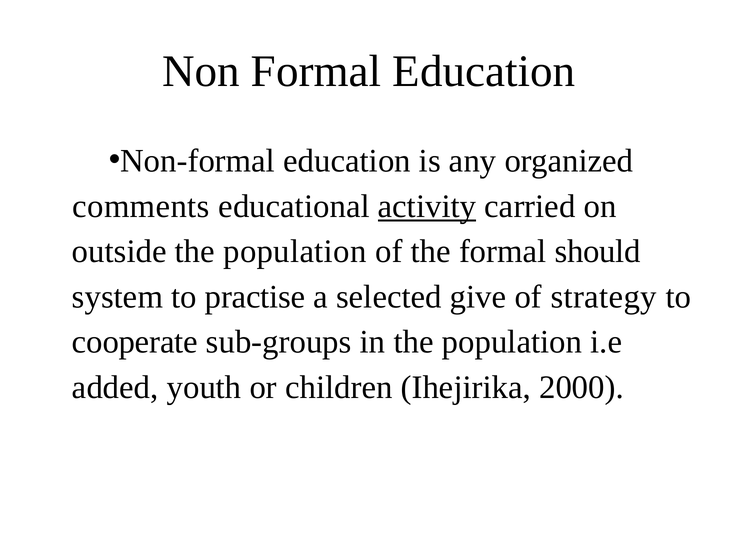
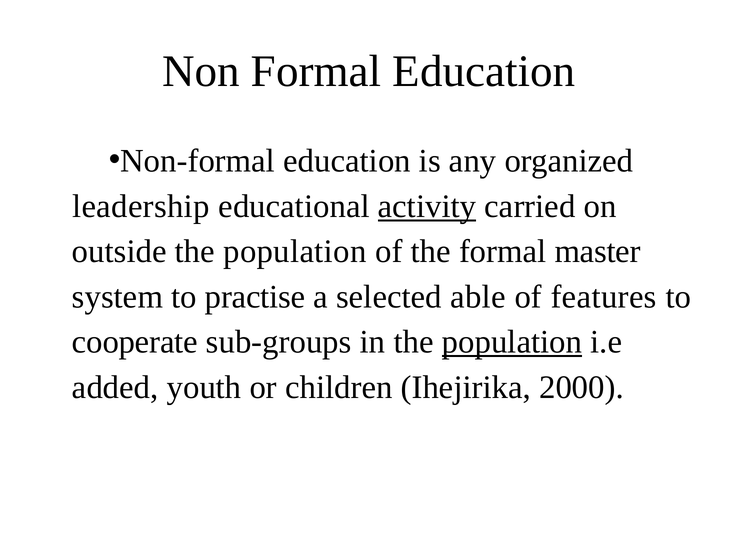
comments: comments -> leadership (141, 206)
should: should -> master (598, 251)
give: give -> able (478, 297)
strategy: strategy -> features (604, 297)
population underline: none -> present (512, 342)
